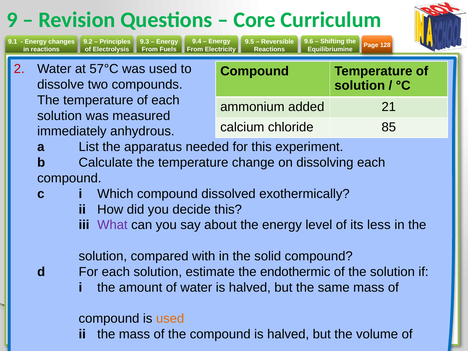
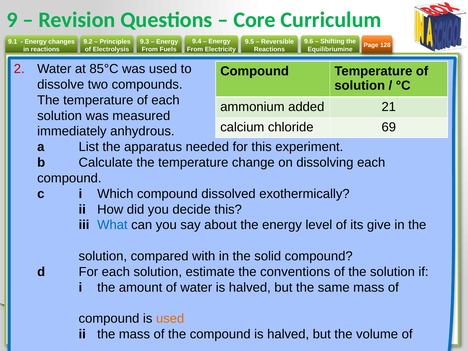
57°C: 57°C -> 85°C (104, 69)
85: 85 -> 69 (389, 127)
What colour: purple -> blue (112, 225)
less: less -> give (379, 225)
endothermic: endothermic -> conventions (295, 272)
